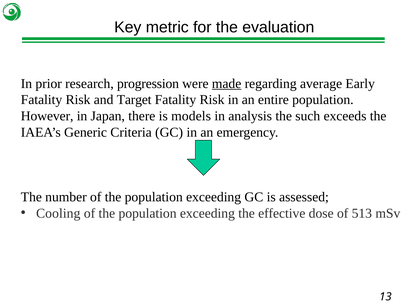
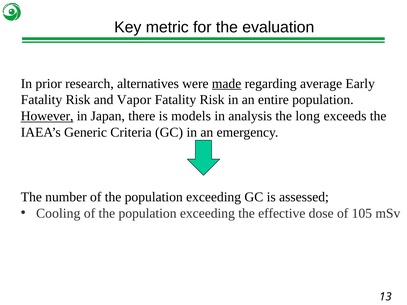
progression: progression -> alternatives (148, 84)
Target: Target -> Vapor (134, 100)
However underline: none -> present (47, 116)
such: such -> long (308, 116)
513: 513 -> 105 (362, 213)
